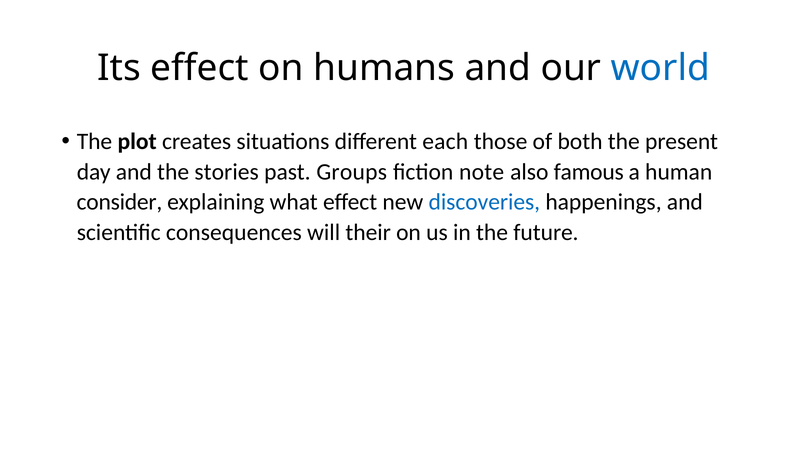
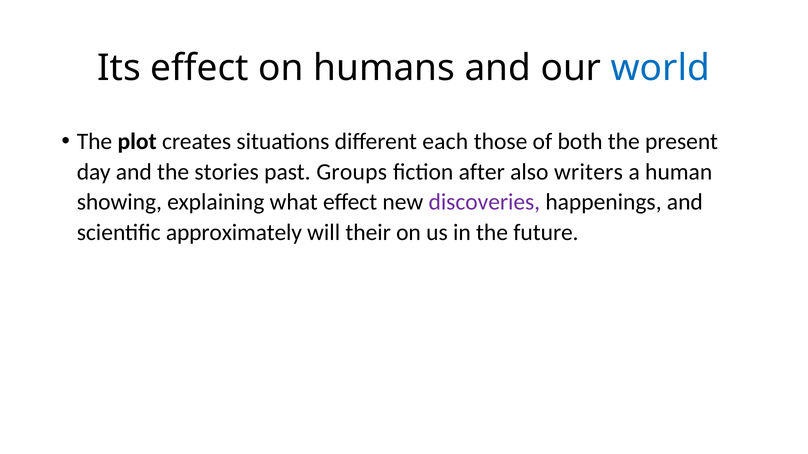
note: note -> after (482, 172)
famous: famous -> writers (588, 172)
consider: consider -> showing (119, 202)
discoveries colour: blue -> purple (484, 202)
consequences: consequences -> approximately (234, 233)
